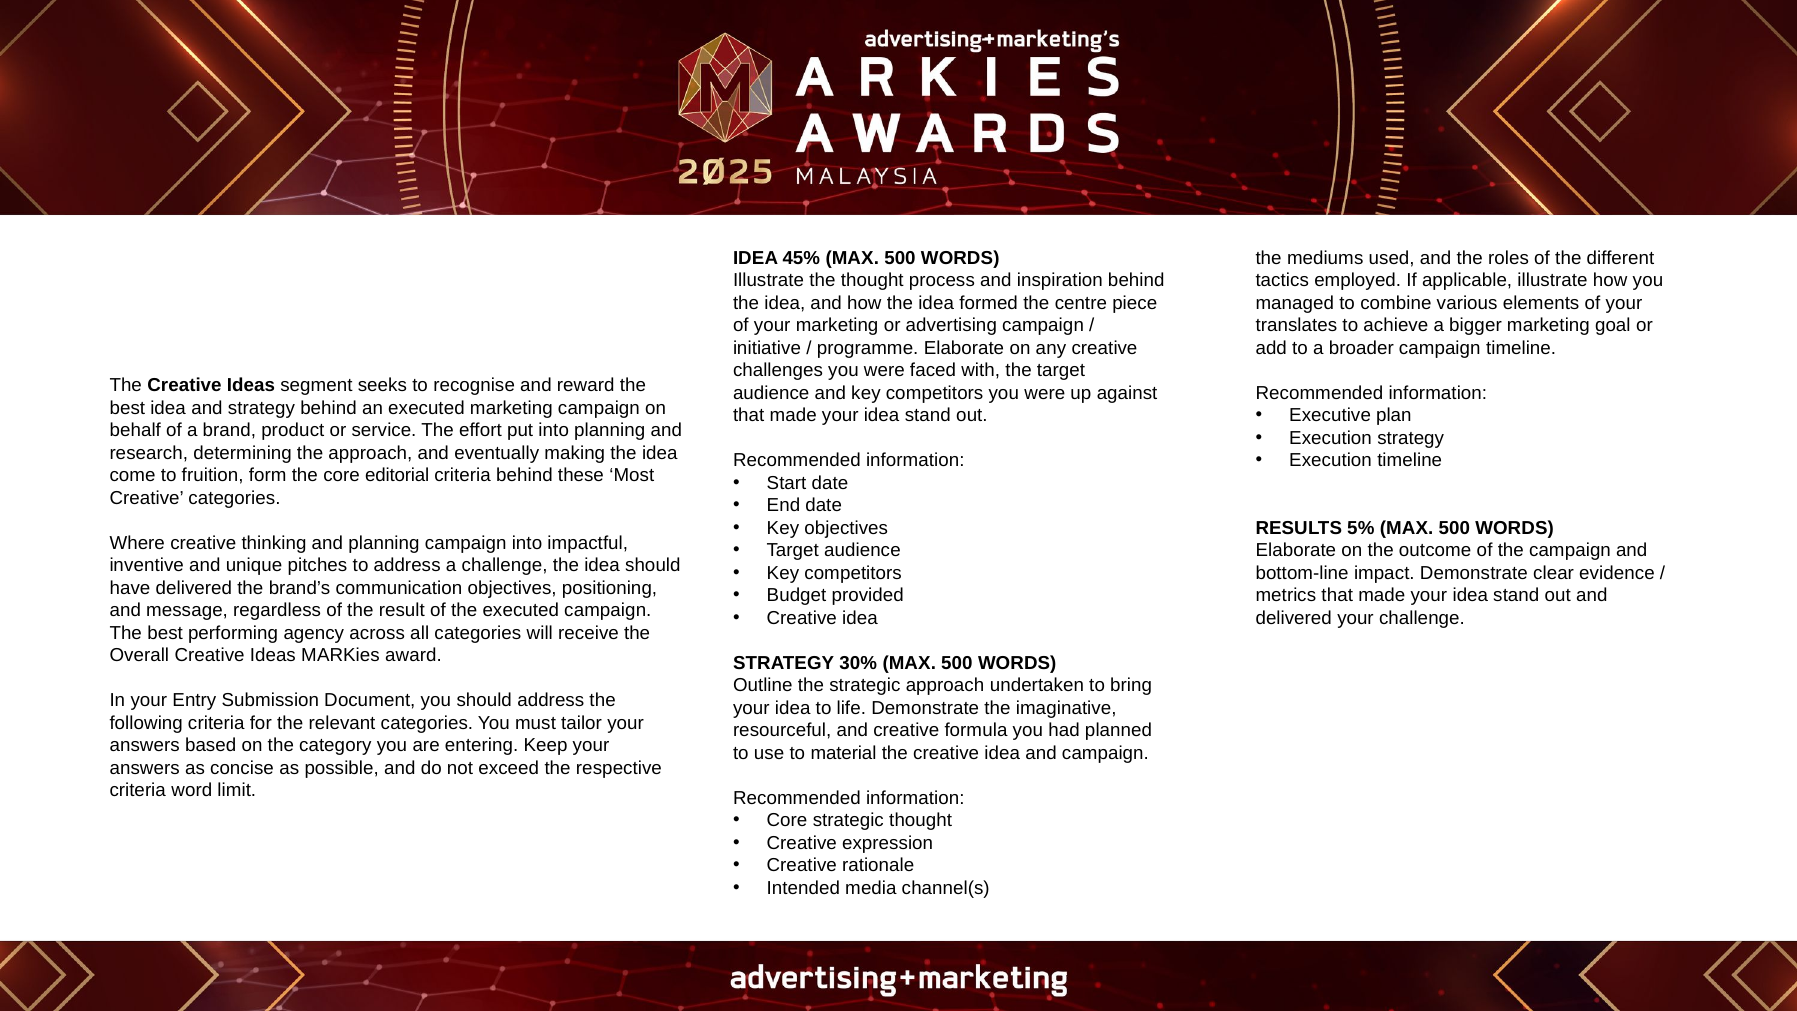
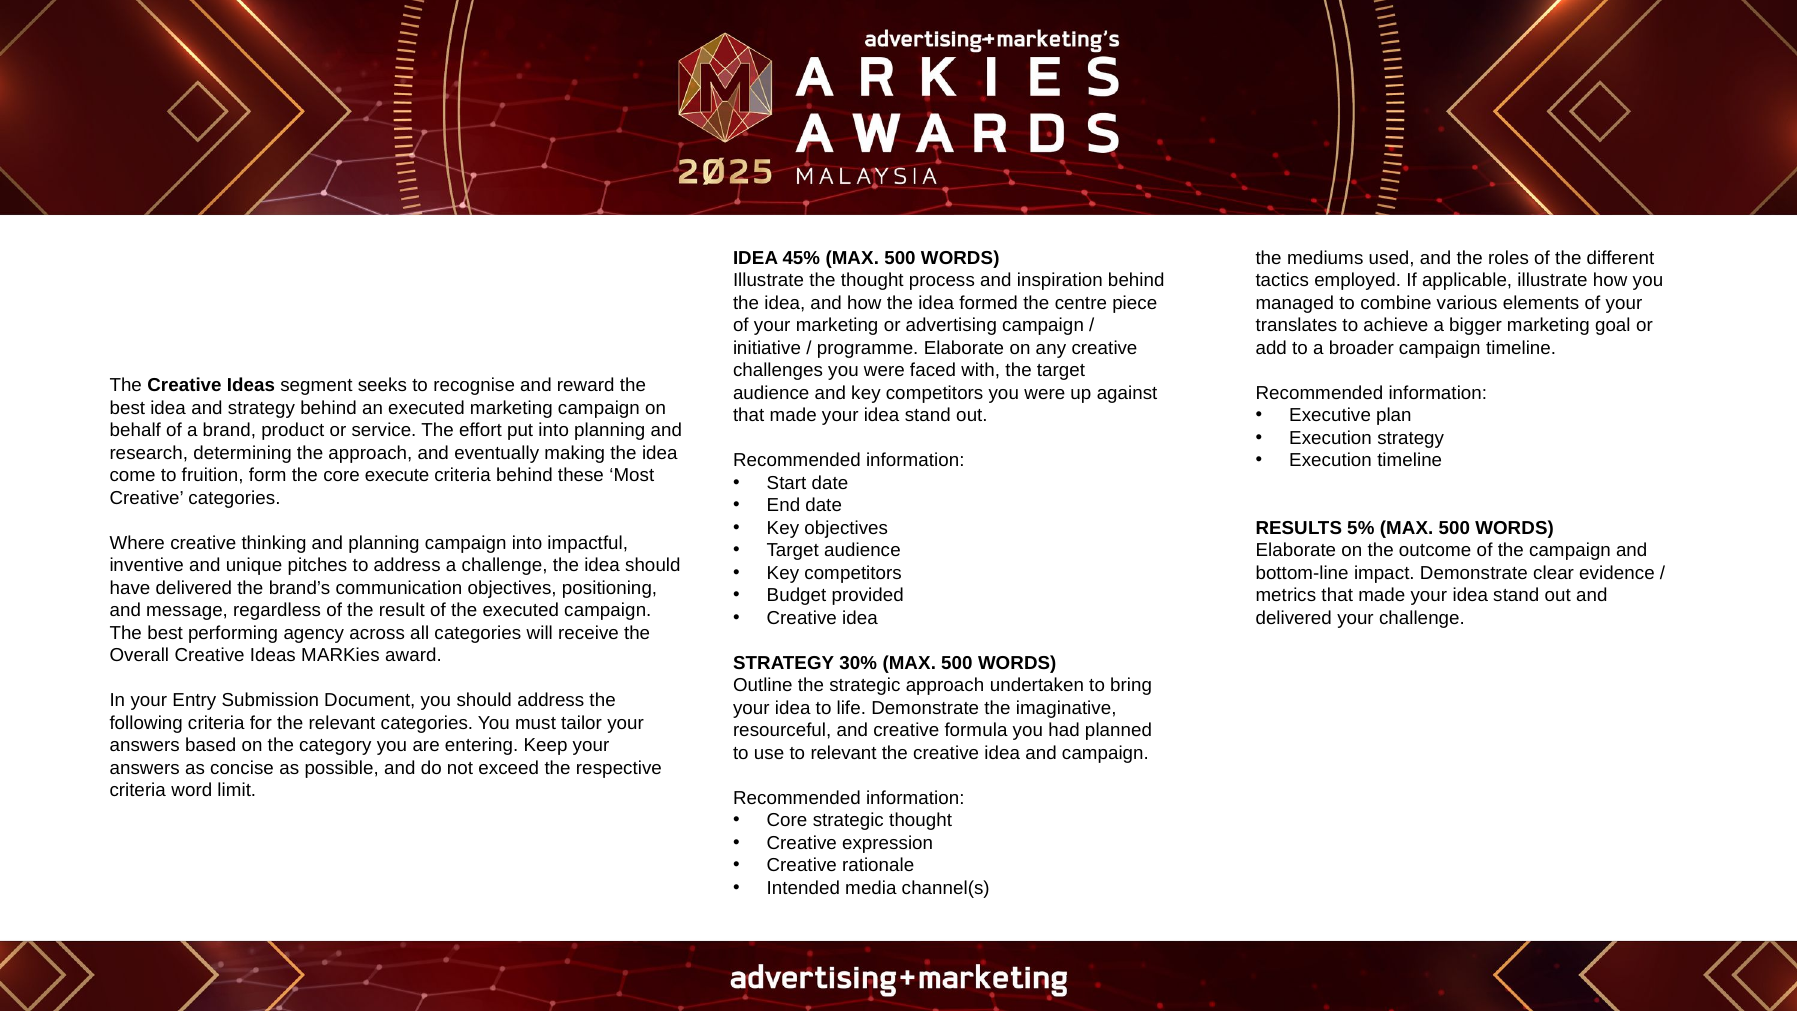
editorial: editorial -> execute (397, 475)
to material: material -> relevant (844, 753)
